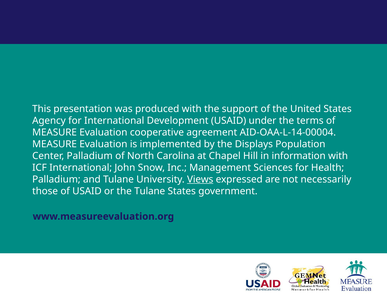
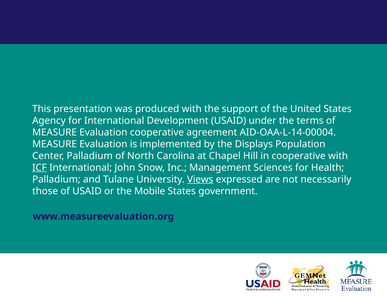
in information: information -> cooperative (299, 156)
ICF underline: none -> present (40, 168)
the Tulane: Tulane -> Mobile (150, 191)
